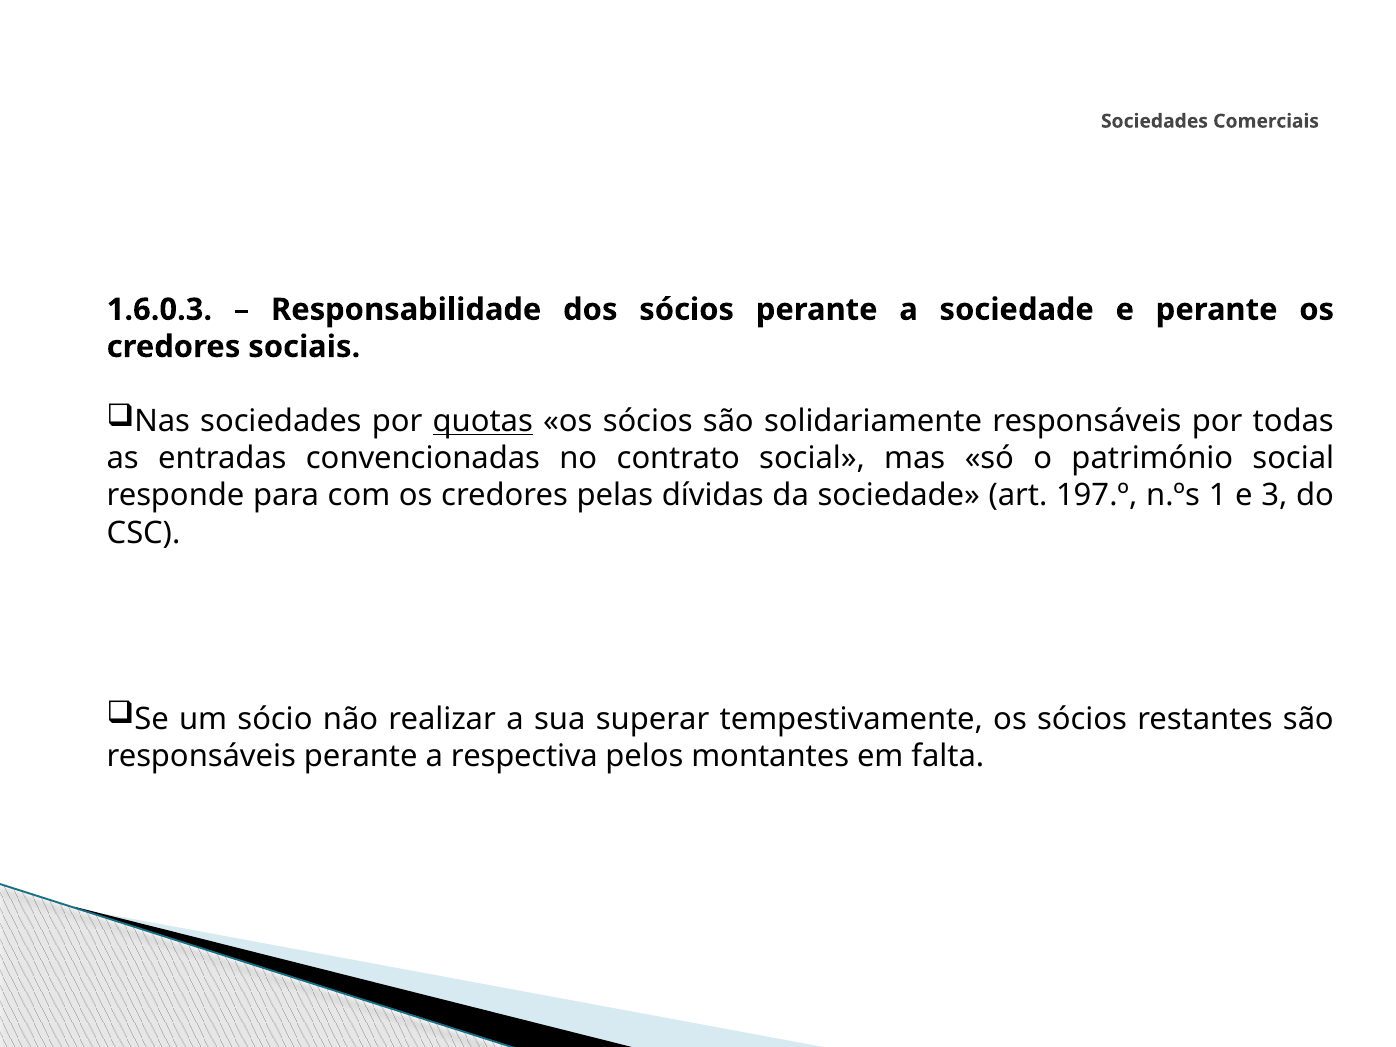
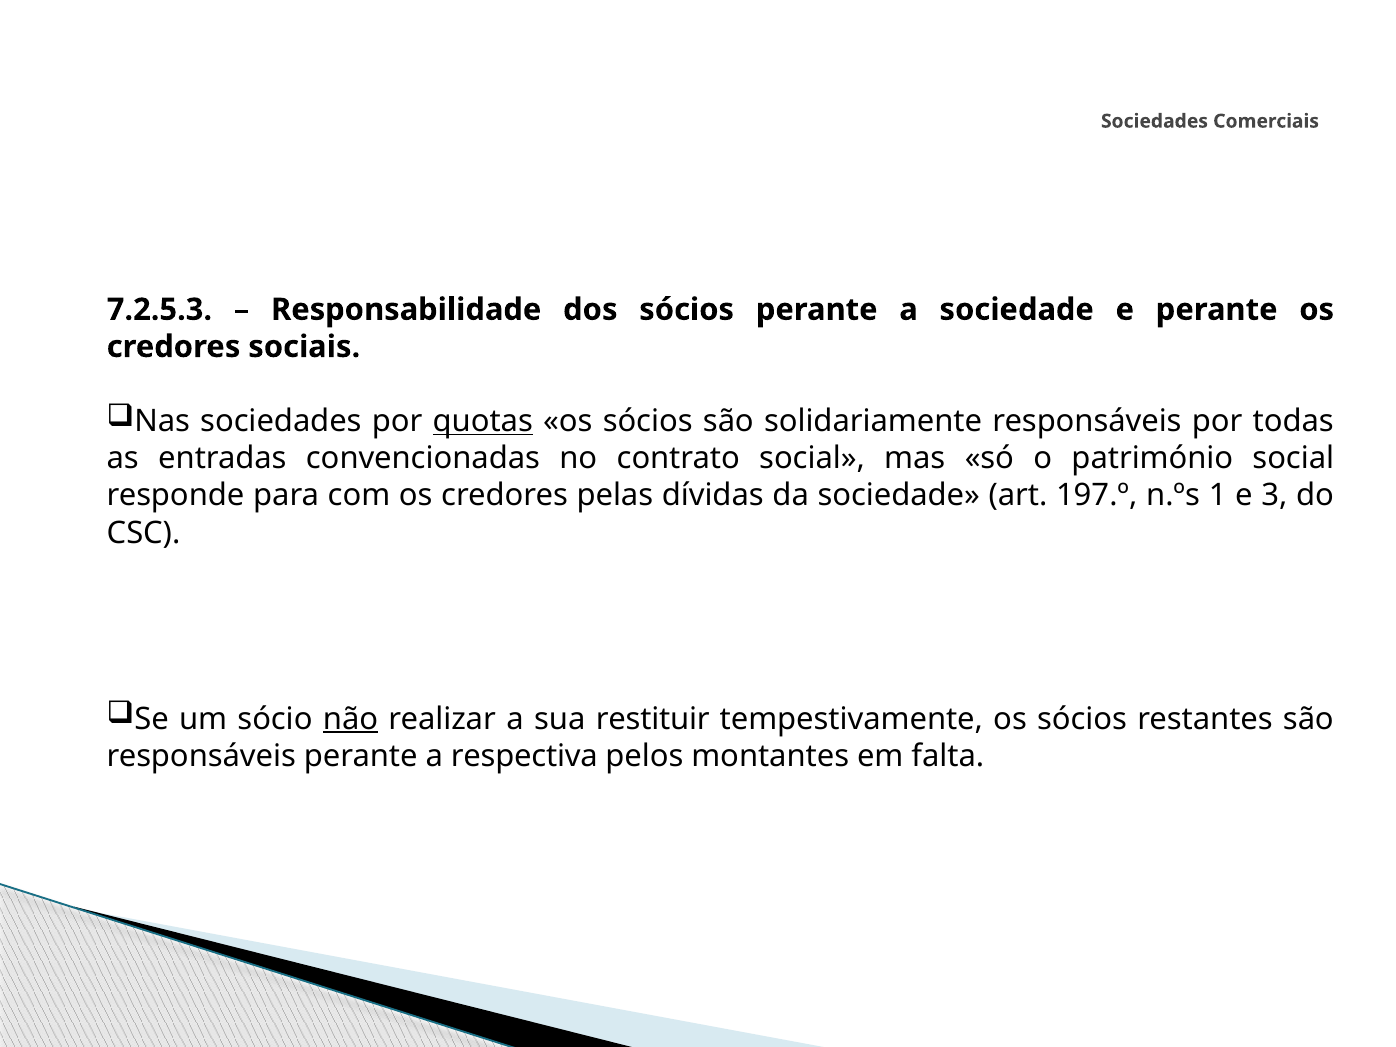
1.6.0.3: 1.6.0.3 -> 7.2.5.3 (159, 310)
não underline: none -> present (351, 719)
superar: superar -> restituir (653, 719)
